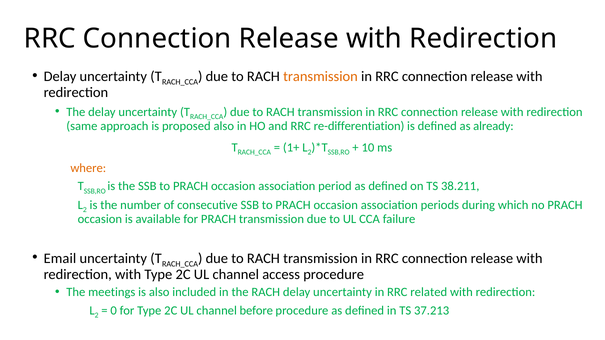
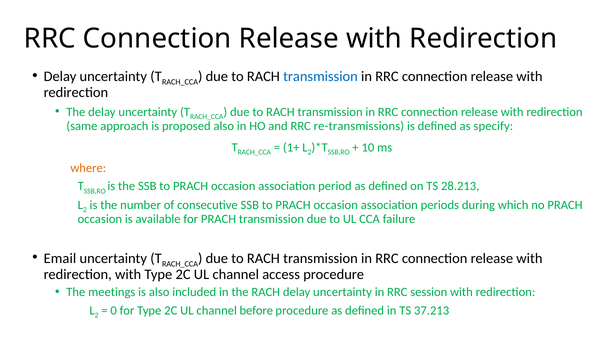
transmission colour: orange -> blue (320, 77)
re-differentiation: re-differentiation -> re-transmissions (359, 126)
already: already -> specify (493, 126)
38.211: 38.211 -> 28.213 (460, 186)
related: related -> session (429, 292)
